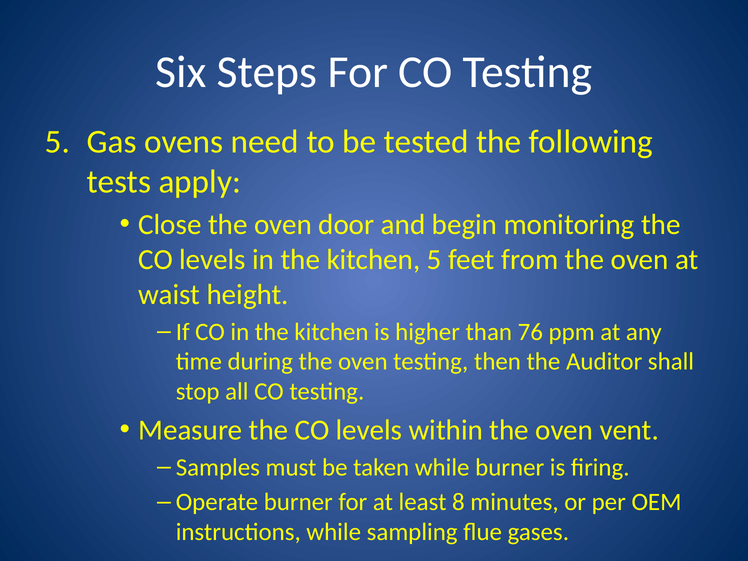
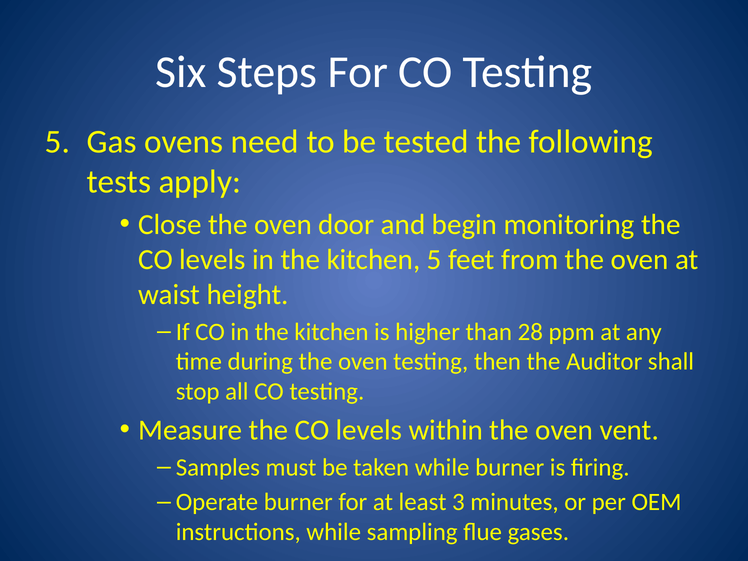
76: 76 -> 28 (530, 332)
8: 8 -> 3 (458, 502)
